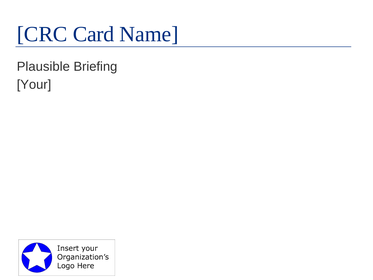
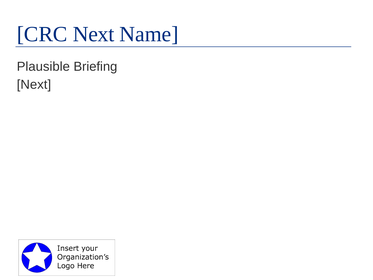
CRC Card: Card -> Next (94, 34)
Your: Your -> Next (34, 85)
